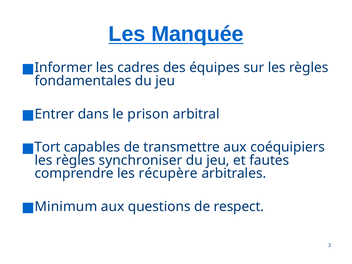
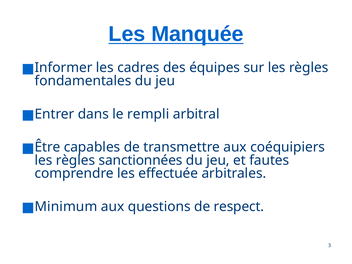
prison: prison -> rempli (148, 114)
Tort: Tort -> Être (47, 147)
synchroniser: synchroniser -> sanctionnées (141, 160)
récupère: récupère -> effectuée (168, 173)
